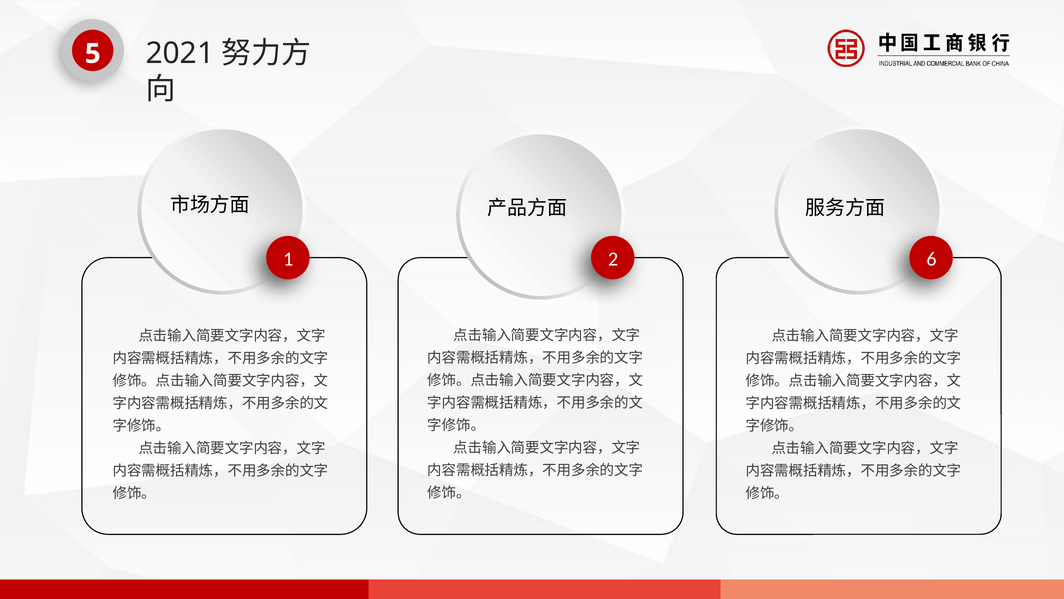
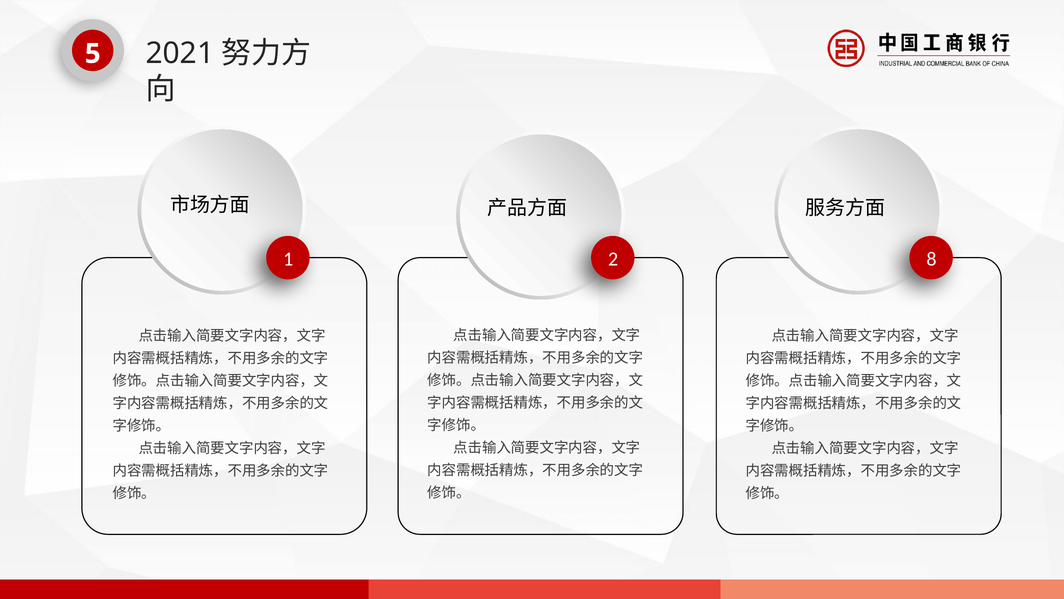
6: 6 -> 8 (931, 259)
